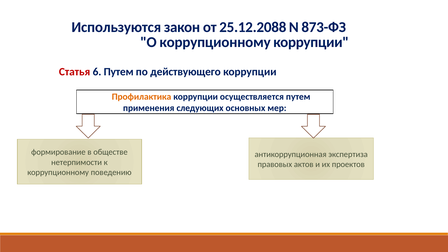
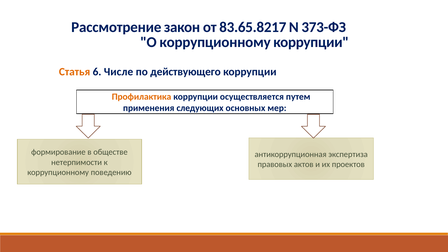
Используются: Используются -> Рассмотрение (116, 27)
25.12.2088: 25.12.2088 -> 83.65.8217 (253, 27)
873-ФЗ: 873-ФЗ -> 373-ФЗ (324, 27)
Статья colour: red -> orange (75, 72)
6 Путем: Путем -> Числе (119, 72)
